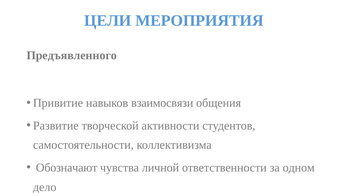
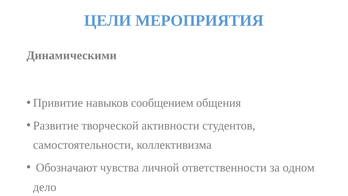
Предъявленного: Предъявленного -> Динамическими (72, 55)
взаимосвязи: взаимосвязи -> сообщением (162, 103)
